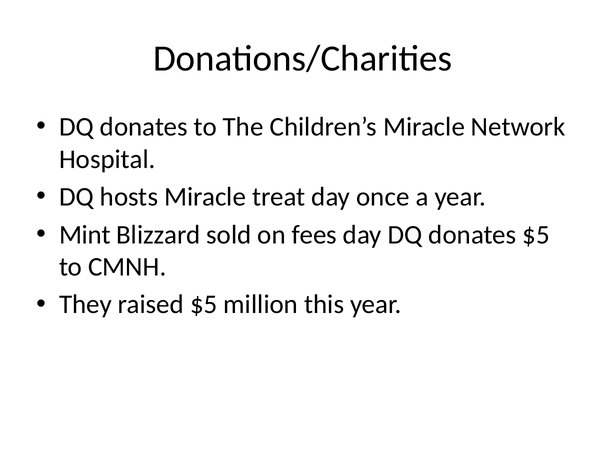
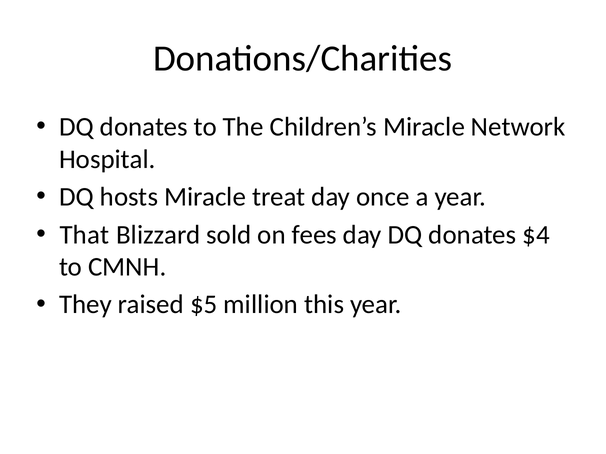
Mint: Mint -> That (84, 235)
donates $5: $5 -> $4 (536, 235)
